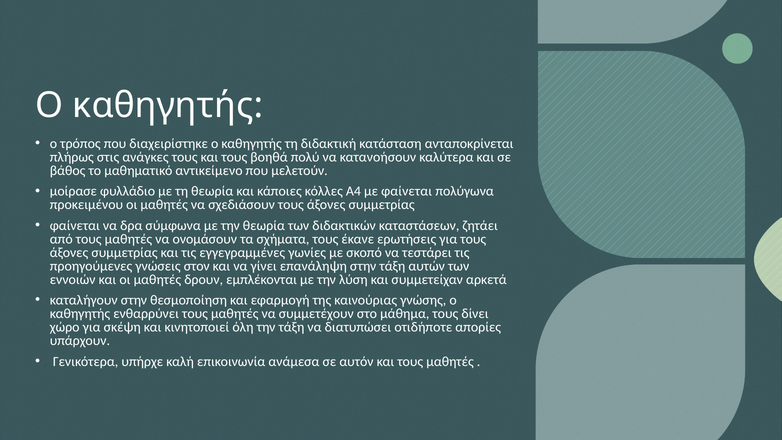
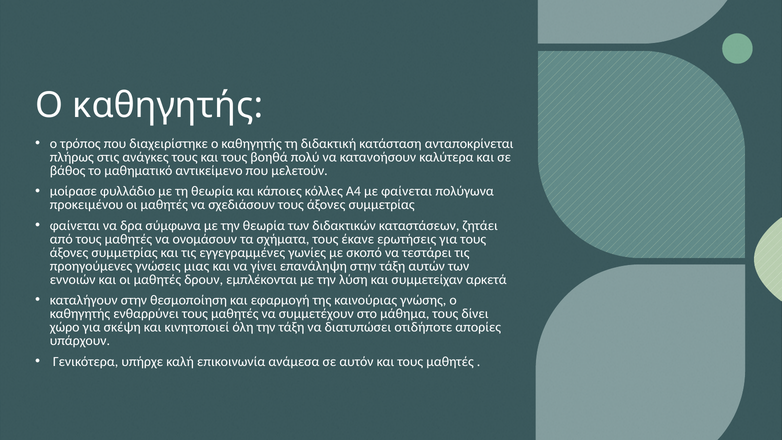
στον: στον -> μιας (197, 266)
